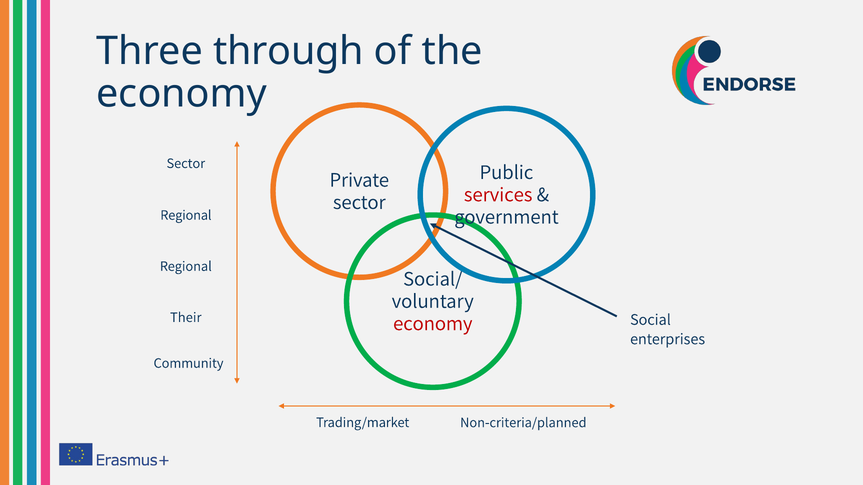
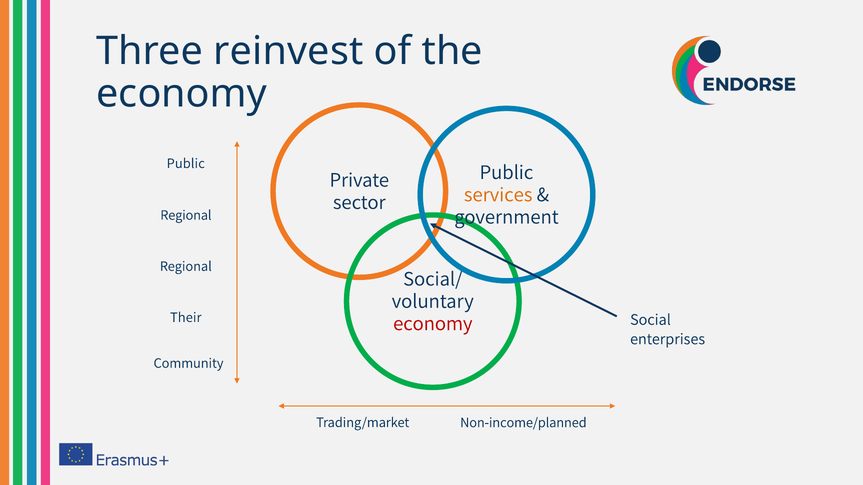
through: through -> reinvest (288, 51)
Sector: Sector -> Public (186, 163)
services colour: red -> orange (498, 195)
Non-criteria/planned: Non-criteria/planned -> Non-income/planned (523, 423)
